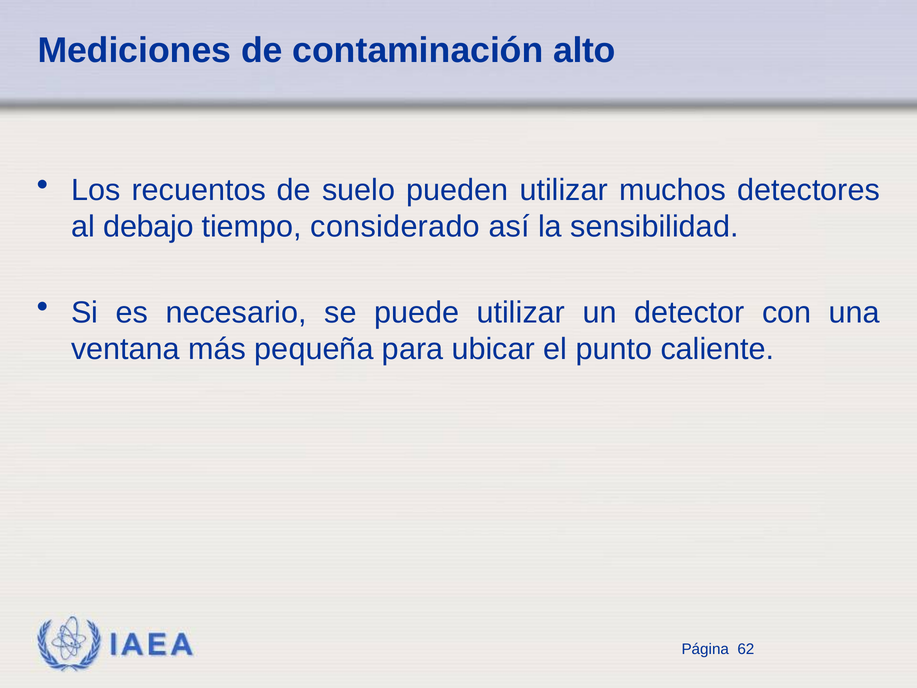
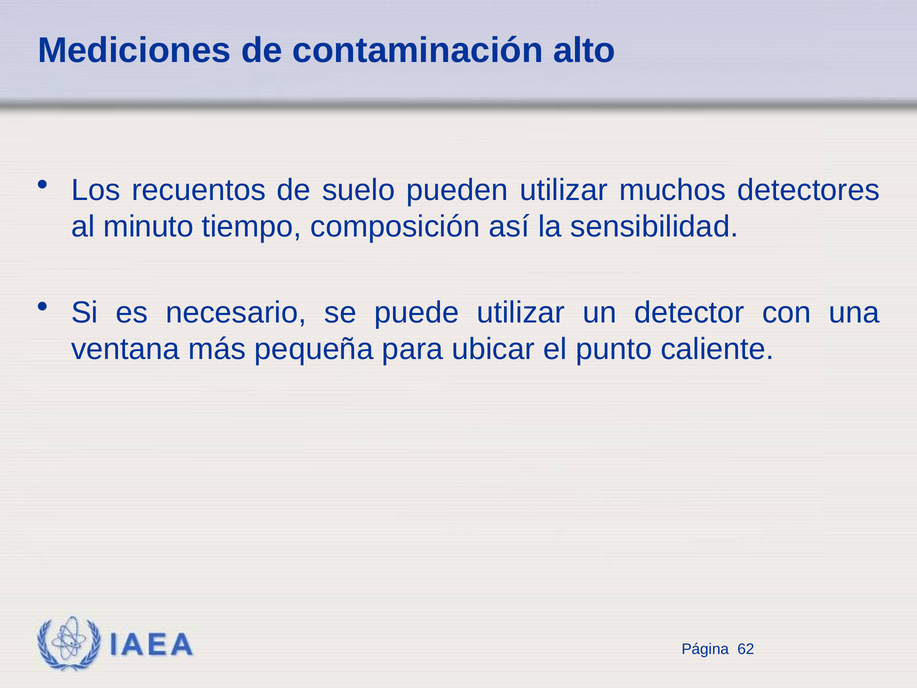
debajo: debajo -> minuto (148, 227)
considerado: considerado -> composición (395, 227)
